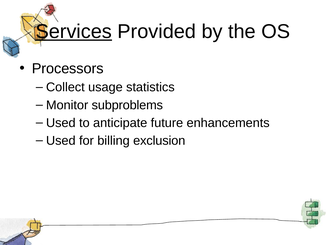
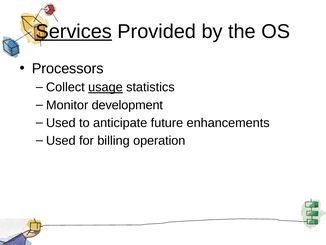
usage underline: none -> present (105, 87)
subproblems: subproblems -> development (127, 105)
exclusion: exclusion -> operation (159, 140)
